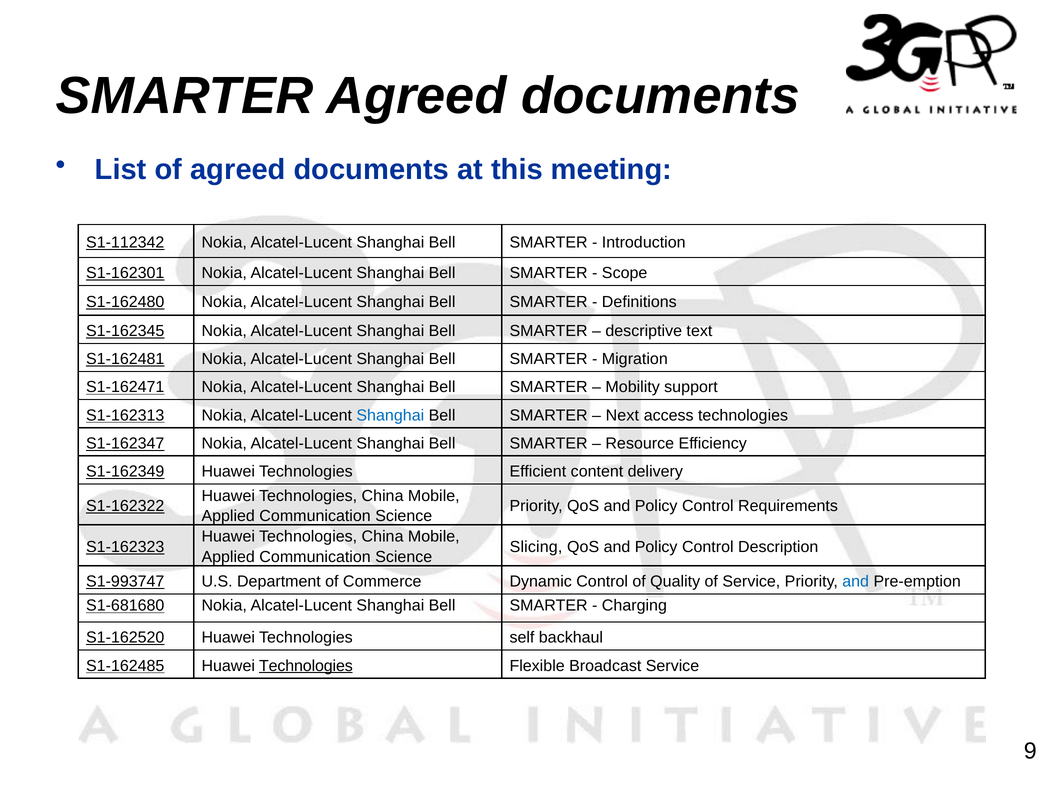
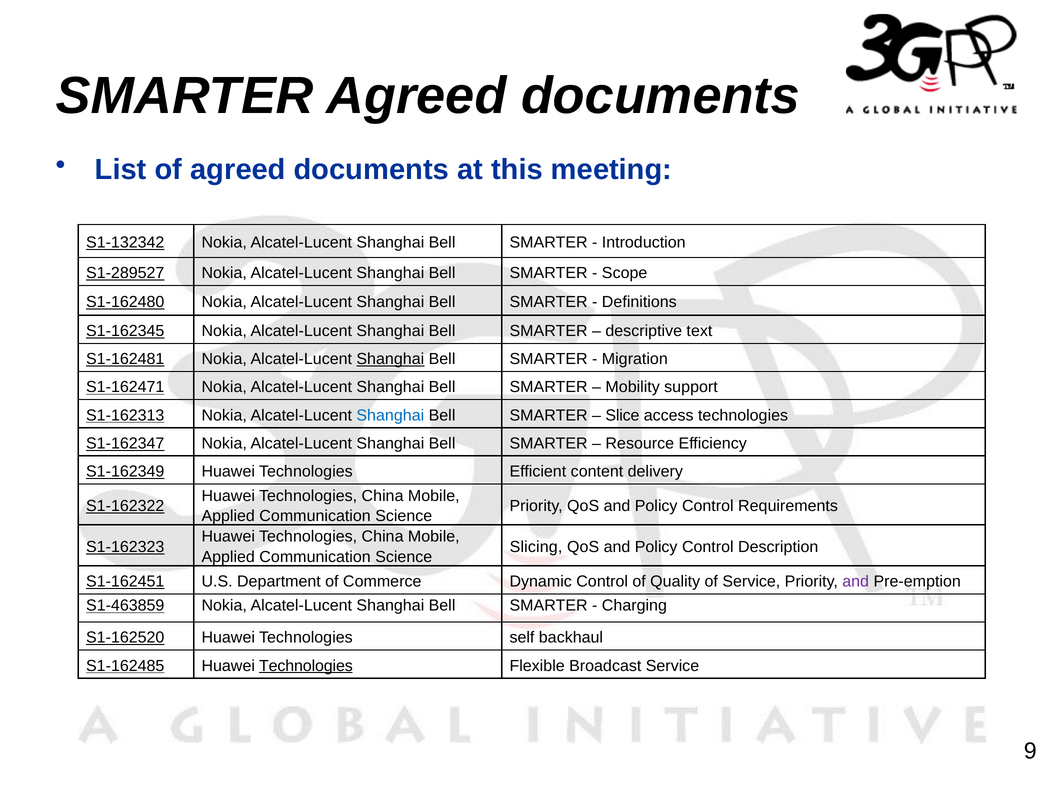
S1-112342: S1-112342 -> S1-132342 (125, 243)
S1-162301: S1-162301 -> S1-289527 (125, 273)
Shanghai underline: none -> present (390, 359)
Next: Next -> Slice (622, 415)
S1-993747: S1-993747 -> S1-162451 (125, 582)
and colour: blue -> purple (856, 582)
S1-681680: S1-681680 -> S1-463859 (125, 606)
